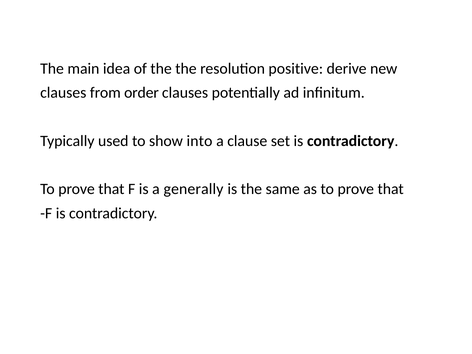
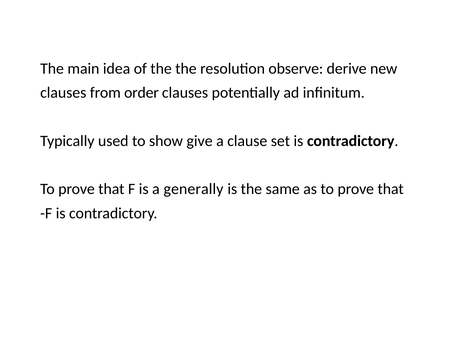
positive: positive -> observe (296, 69)
into: into -> give (200, 141)
